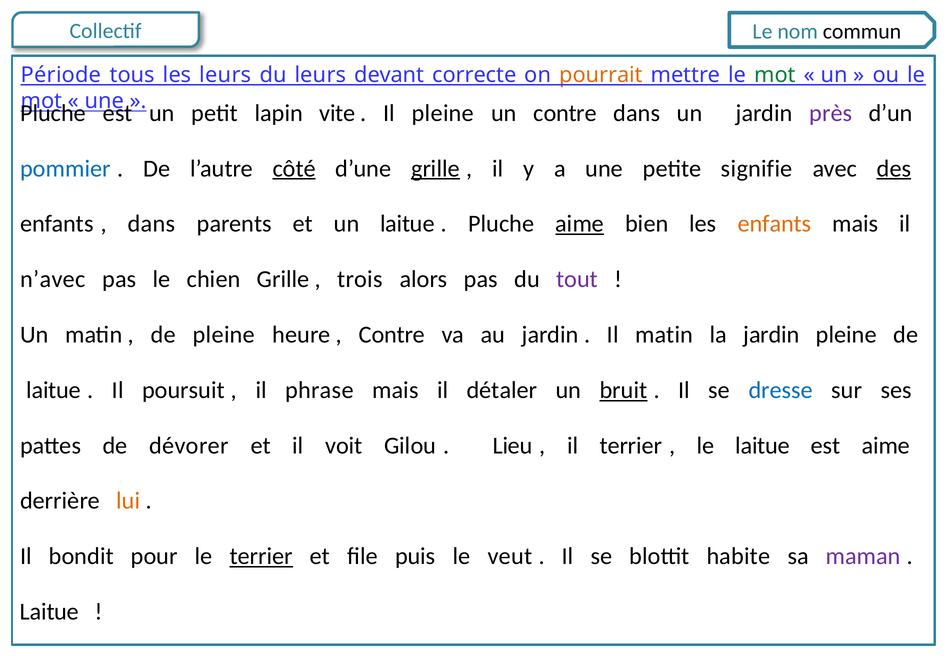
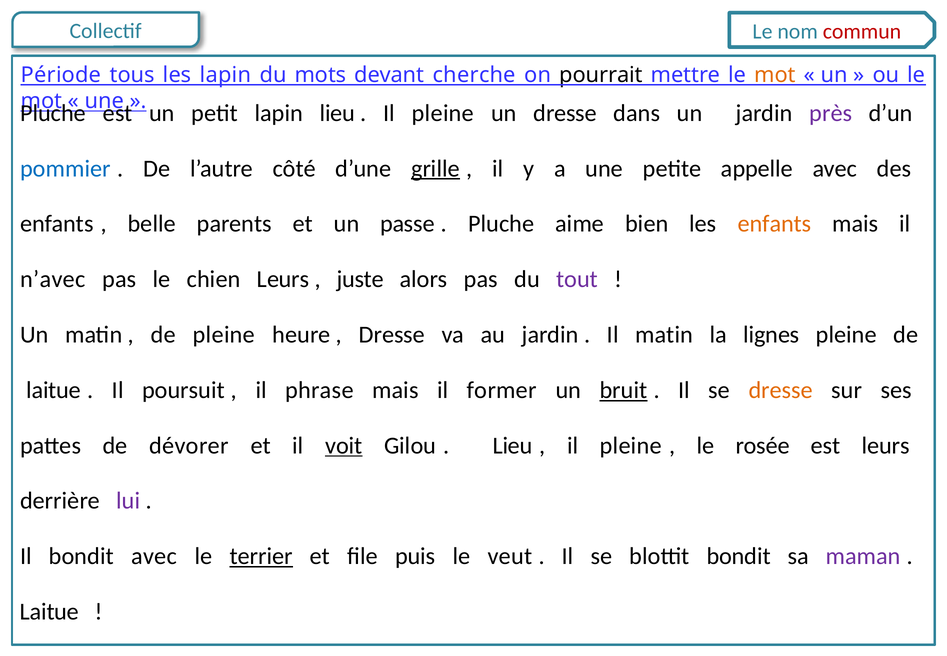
commun colour: black -> red (862, 31)
les leurs: leurs -> lapin (225, 75)
du leurs: leurs -> mots (321, 75)
correcte: correcte -> cherche (474, 75)
pourrait colour: orange -> black (601, 75)
mot colour: green -> orange (775, 75)
lapin vite: vite -> lieu (337, 113)
un contre: contre -> dresse (565, 113)
côté underline: present -> none (294, 168)
signifie: signifie -> appelle (757, 168)
des underline: present -> none (894, 168)
dans: dans -> belle (152, 224)
un laitue: laitue -> passe (407, 224)
aime underline: present -> none (580, 224)
chien Grille: Grille -> Leurs (283, 279)
trois: trois -> juste (360, 279)
Contre: Contre -> Dresse (392, 335)
la jardin: jardin -> lignes (771, 335)
détaler: détaler -> former (502, 390)
dresse colour: blue -> orange (781, 390)
voit underline: none -> present (344, 445)
terrier: terrier -> pleine (631, 445)
le laitue: laitue -> rosée (763, 445)
est aime: aime -> leurs (886, 445)
lui colour: orange -> purple (128, 501)
bondit pour: pour -> avec (154, 556)
blottit habite: habite -> bondit (739, 556)
